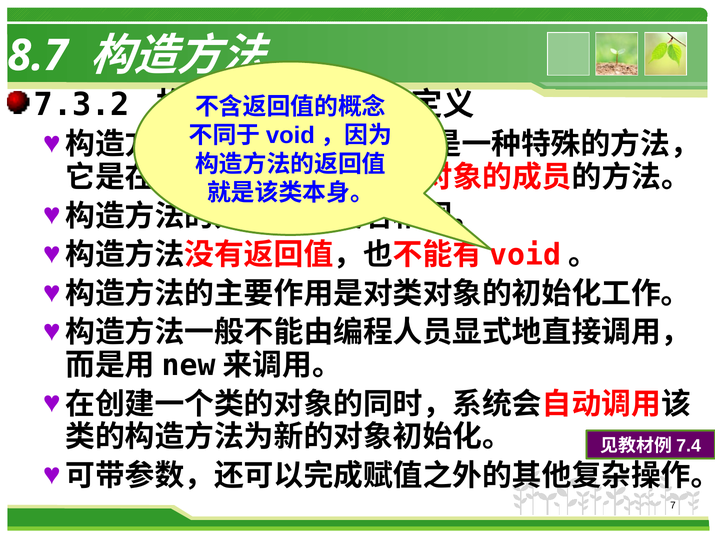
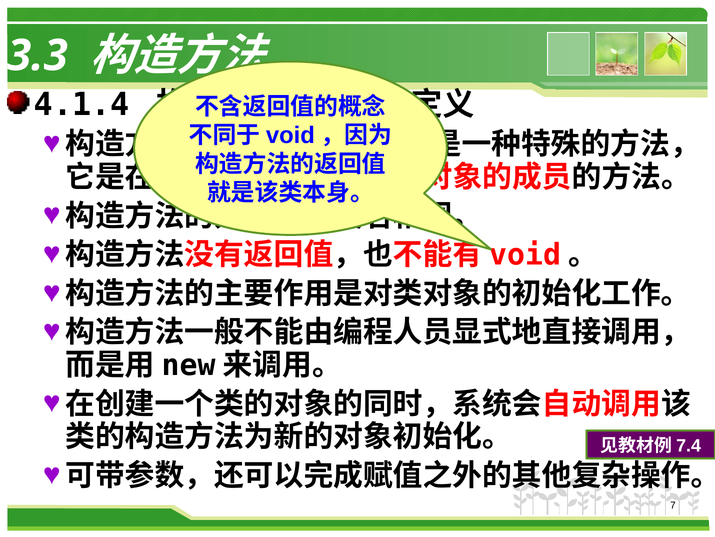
8.7: 8.7 -> 3.3 (37, 56)
7.3.2: 7.3.2 -> 4.1.4 (82, 105)
